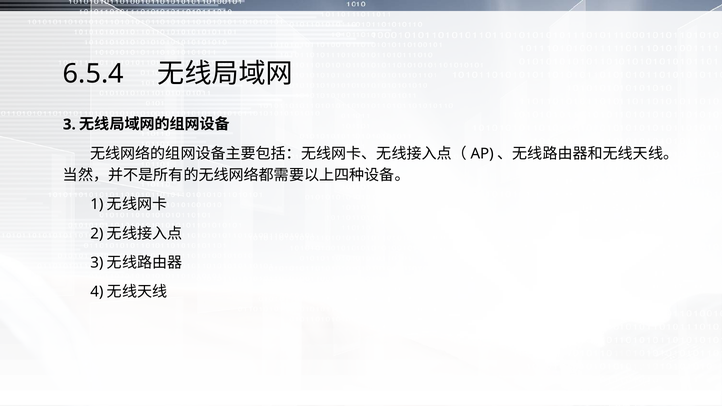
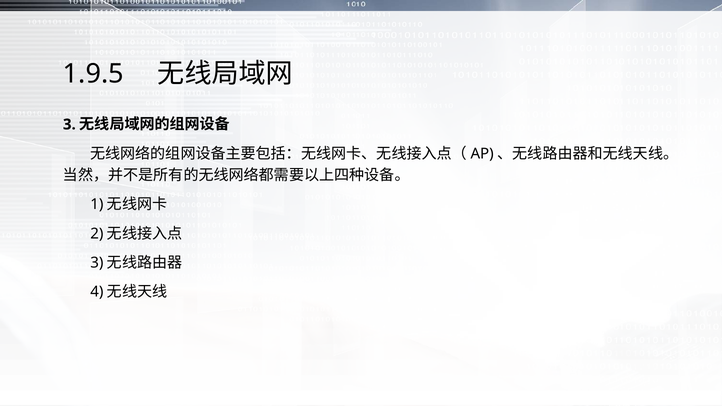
6.5.4: 6.5.4 -> 1.9.5 (93, 74)
